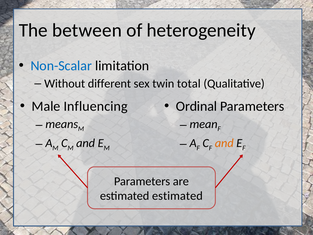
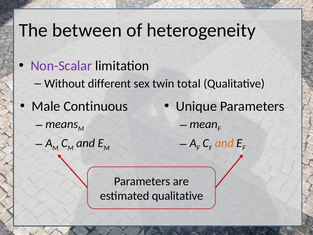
Non-Scalar colour: blue -> purple (61, 66)
Influencing: Influencing -> Continuous (96, 106)
Ordinal: Ordinal -> Unique (196, 106)
estimated estimated: estimated -> qualitative (177, 196)
